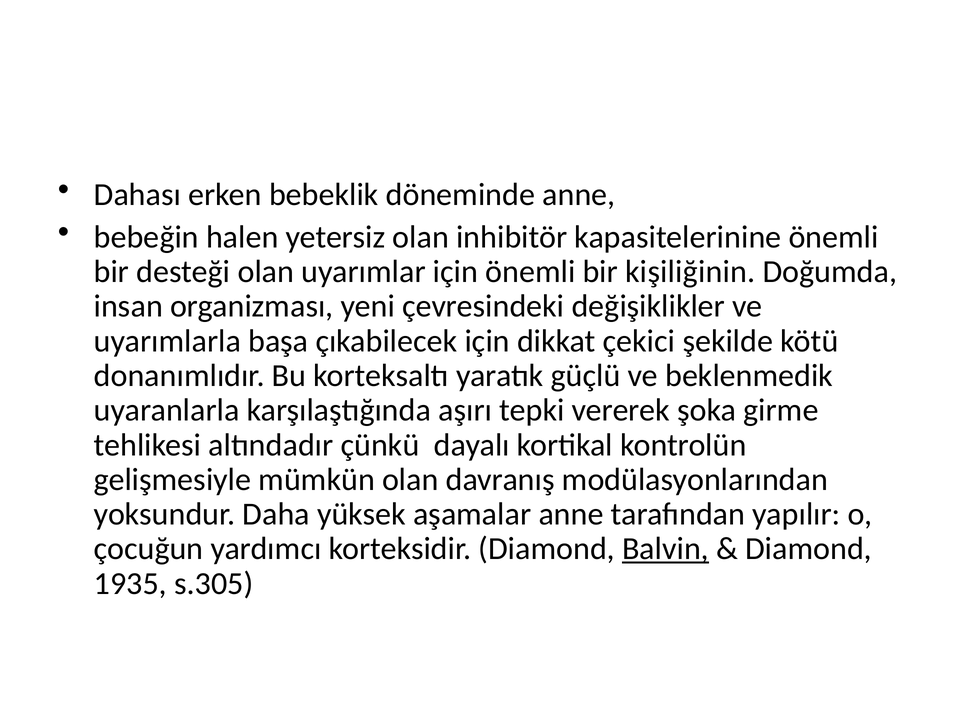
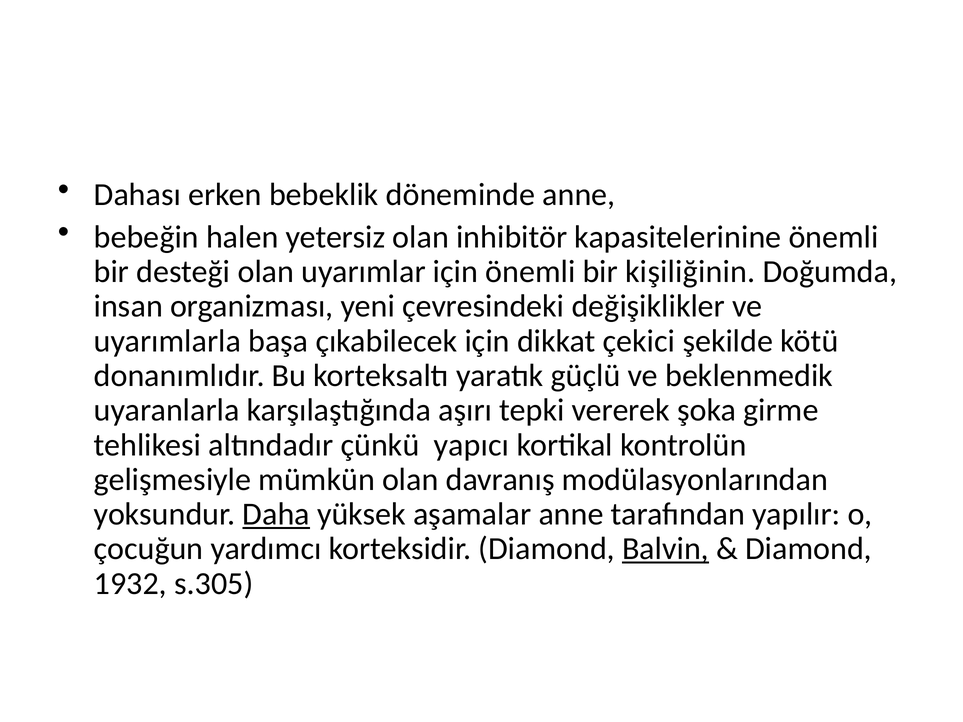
dayalı: dayalı -> yapıcı (472, 445)
Daha underline: none -> present (276, 514)
1935: 1935 -> 1932 (130, 584)
